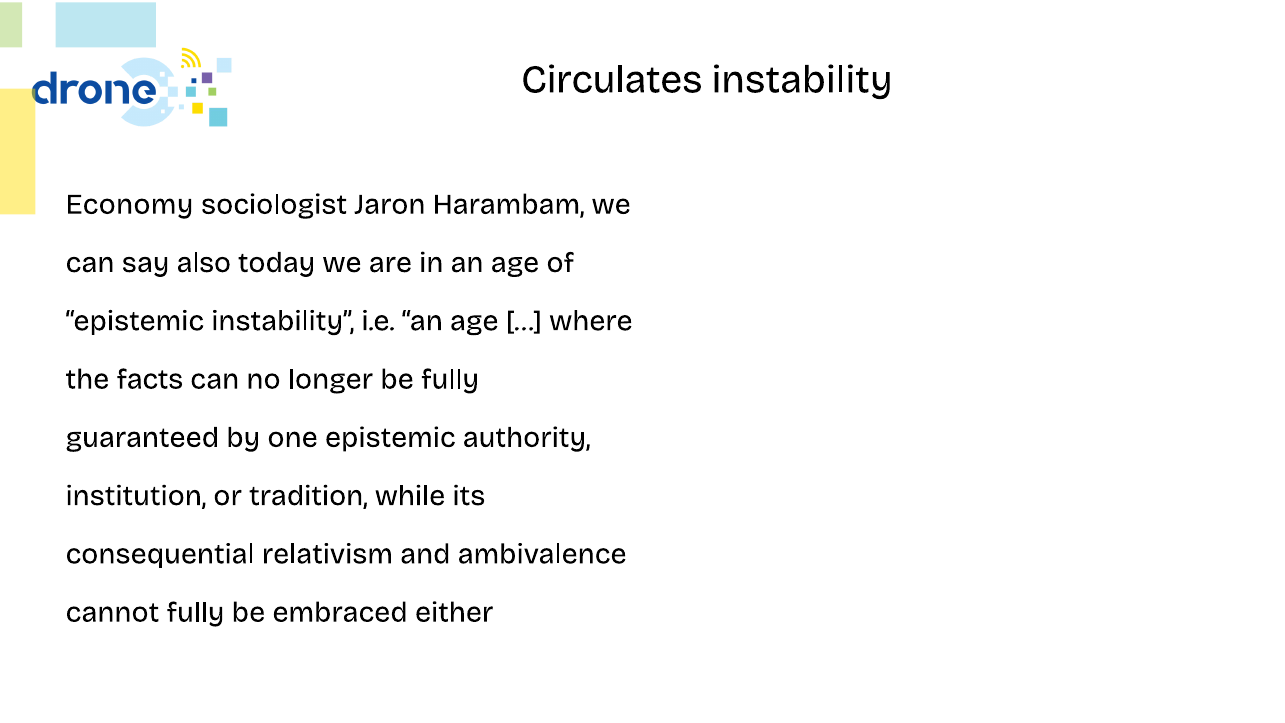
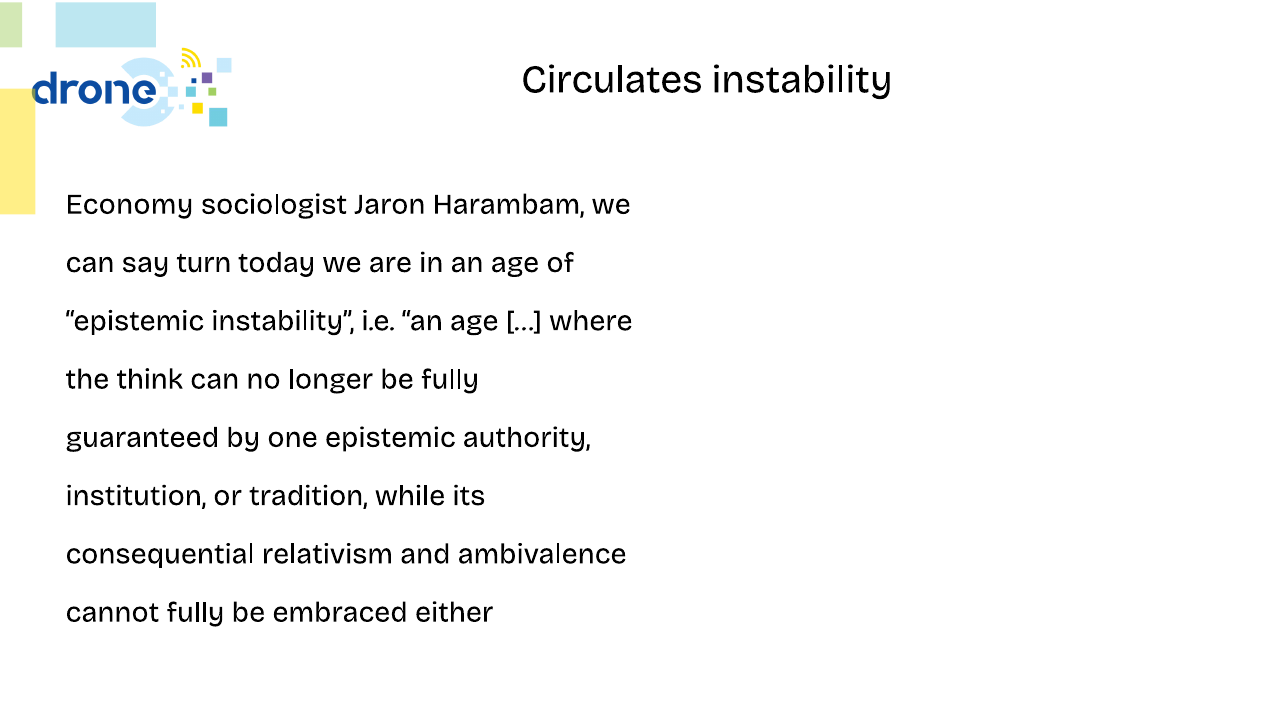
also: also -> turn (204, 262)
facts: facts -> think (150, 379)
